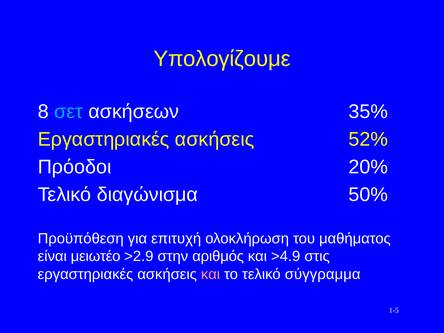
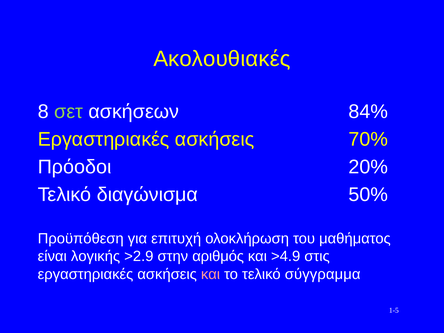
Υπολογίζουμε: Υπολογίζουμε -> Ακολουθιακές (222, 59)
σετ colour: light blue -> light green (69, 112)
35%: 35% -> 84% (368, 112)
52%: 52% -> 70% (368, 139)
μειωτέο: μειωτέο -> λογικής (96, 256)
